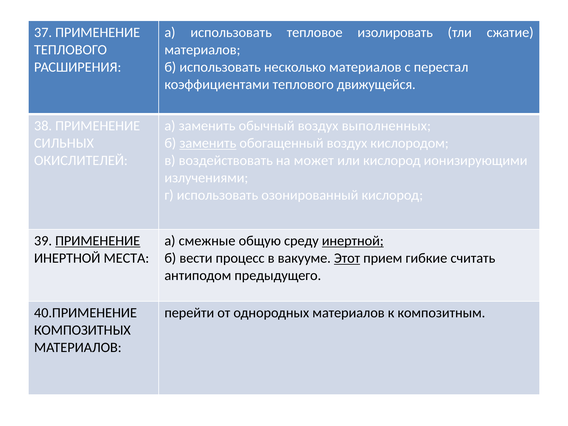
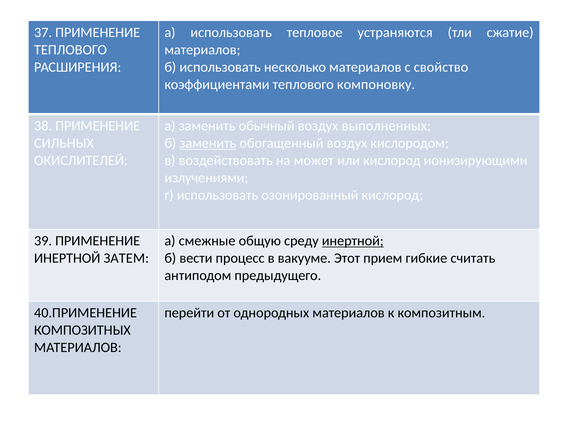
изолировать: изолировать -> устраняются (395, 32)
перестал: перестал -> свойство (441, 67)
движущейся: движущейся -> компоновку (376, 84)
ПРИМЕНЕНИЕ underline: present -> none (98, 241)
МЕСТА: МЕСТА -> ЗАТЕМ (126, 258)
Этот underline: present -> none (347, 258)
